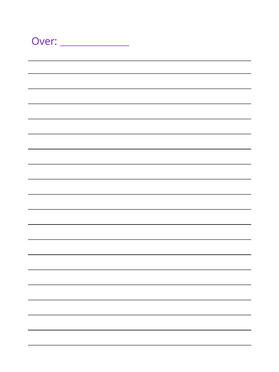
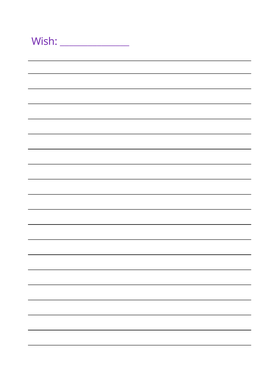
Over: Over -> Wish (44, 42)
